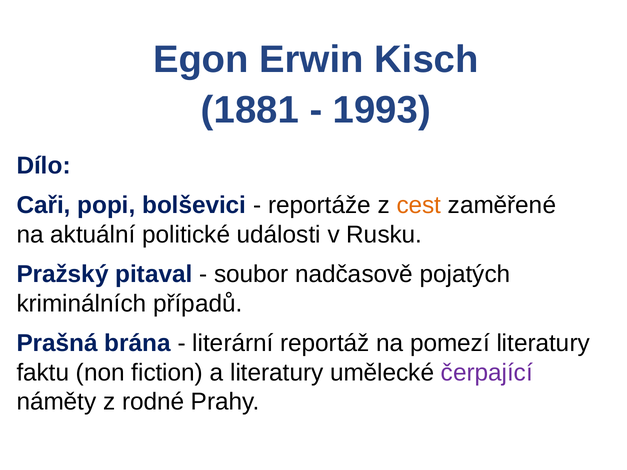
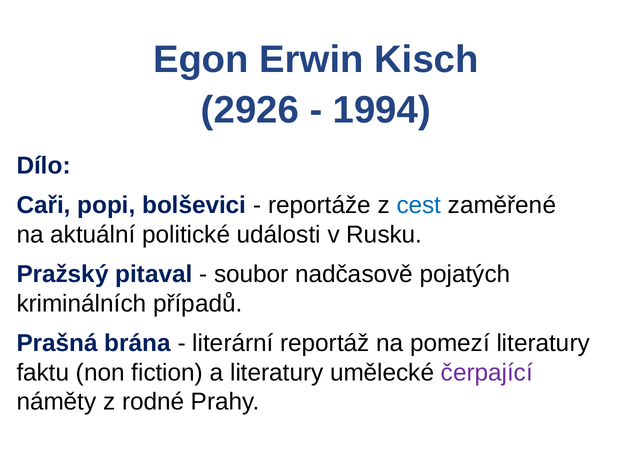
1881: 1881 -> 2926 (250, 110)
1993: 1993 -> 1994 (382, 110)
cest colour: orange -> blue (419, 205)
